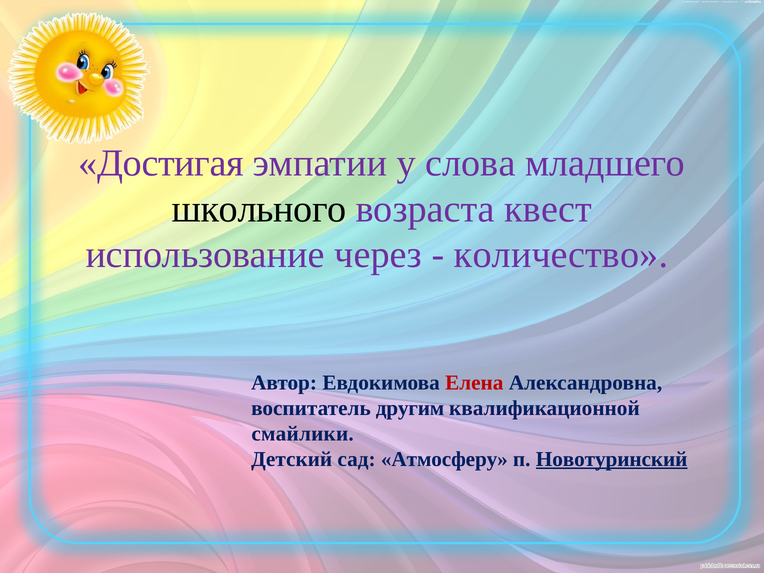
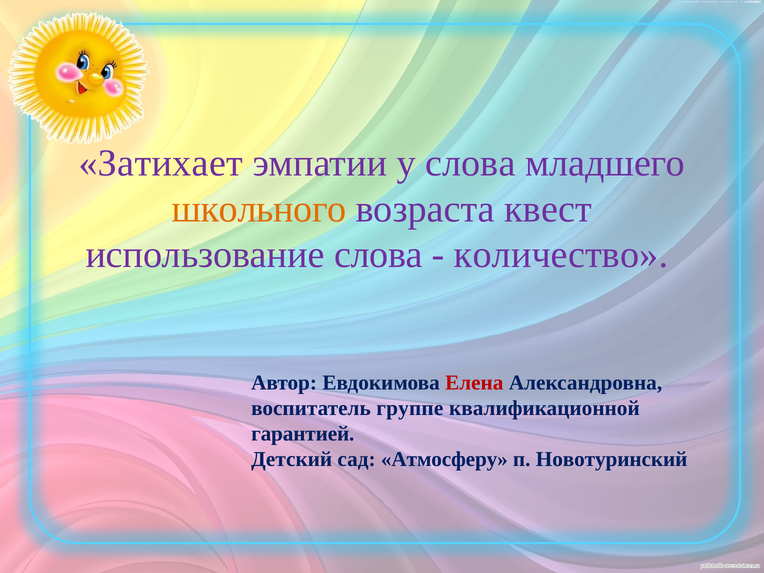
Достигая: Достигая -> Затихает (161, 163)
школьного colour: black -> orange (259, 209)
использование через: через -> слова (378, 255)
другим: другим -> группе (410, 408)
смайлики: смайлики -> гарантией (303, 434)
Новотуринский underline: present -> none (612, 459)
